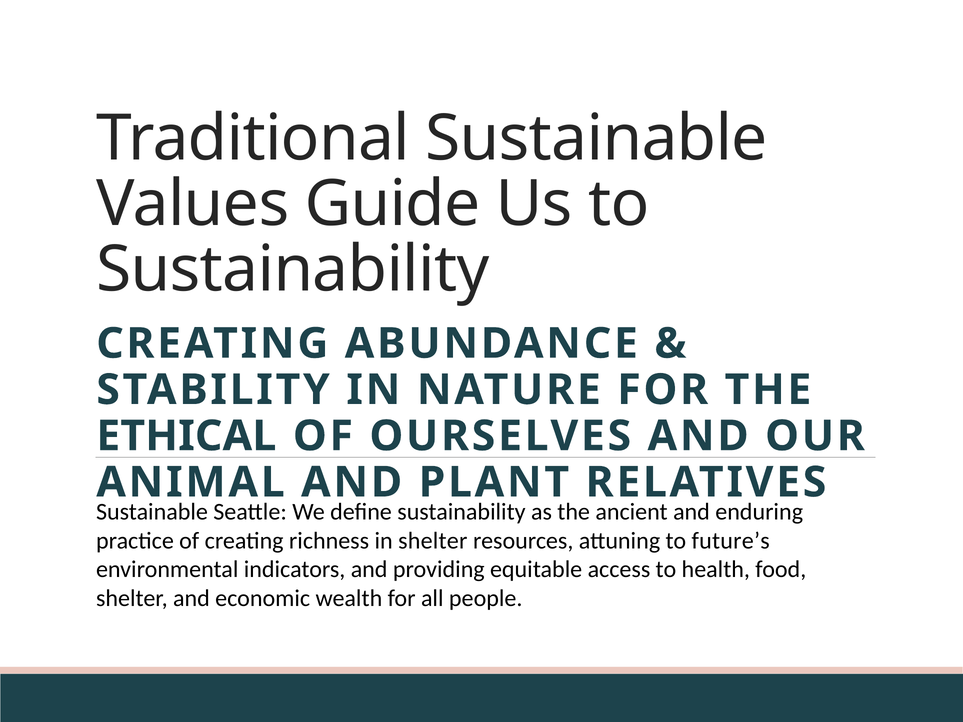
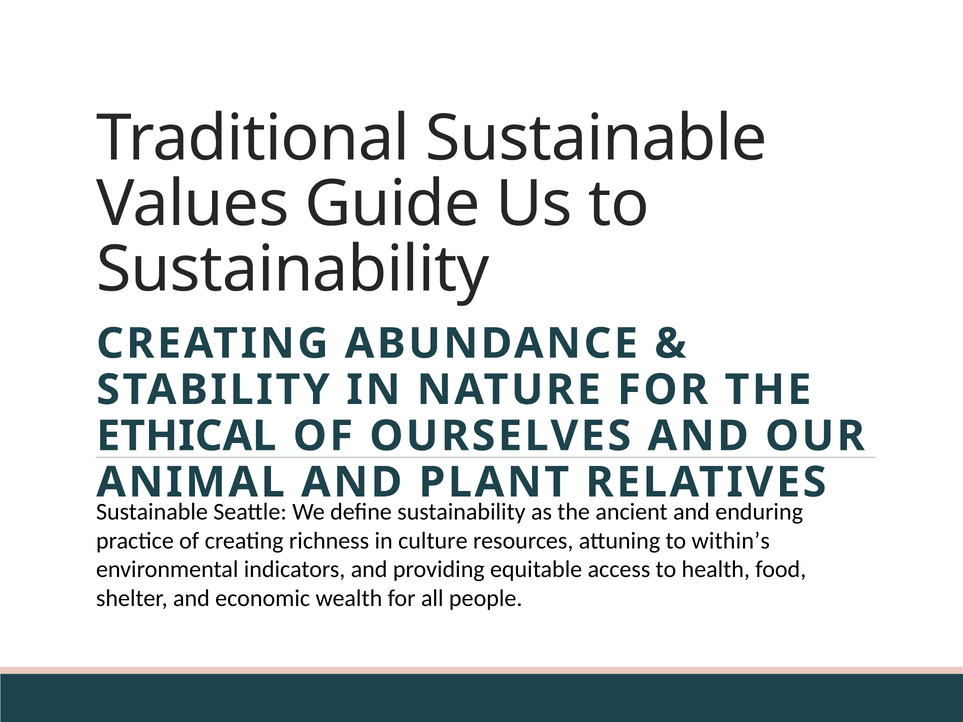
in shelter: shelter -> culture (433, 541)
future’s: future’s -> within’s (731, 541)
